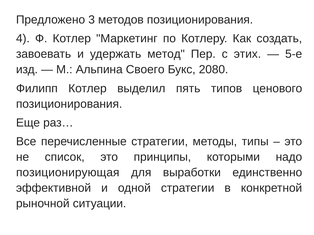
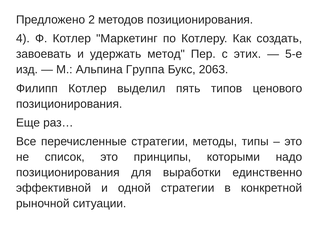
3: 3 -> 2 (92, 20)
Своего: Своего -> Группа (145, 70)
2080: 2080 -> 2063 (214, 70)
позиционирующая: позиционирующая -> позиционирования (68, 173)
